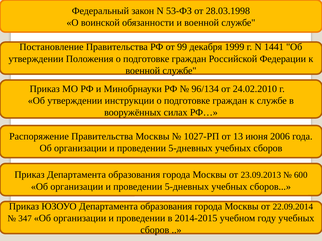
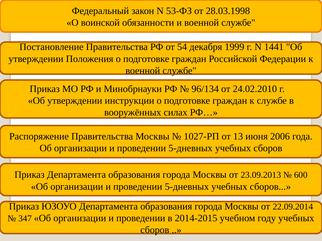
99: 99 -> 54 (182, 47)
